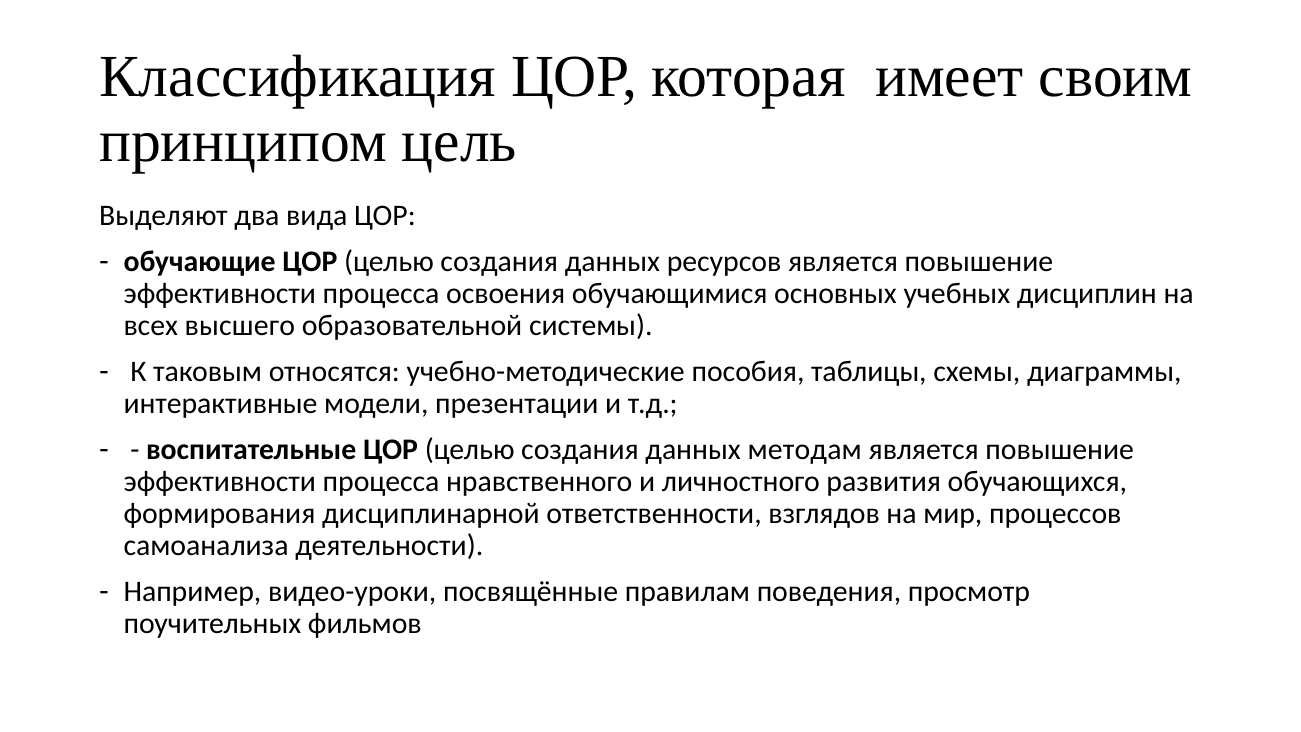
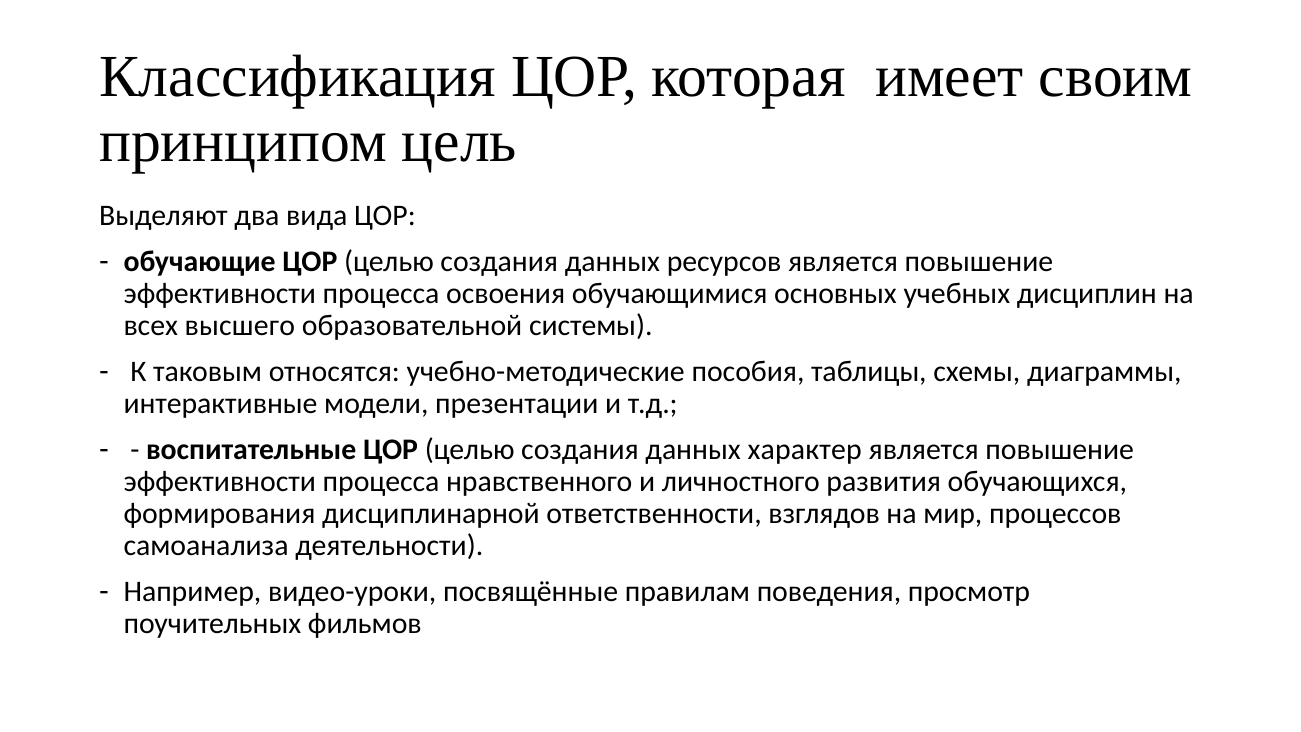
методам: методам -> характер (805, 449)
